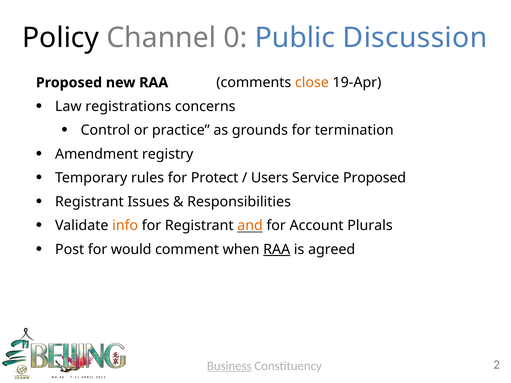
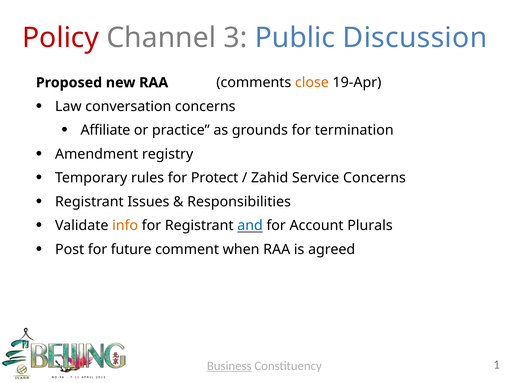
Policy colour: black -> red (61, 38)
0: 0 -> 3 (235, 38)
registrations: registrations -> conversation (128, 107)
Control: Control -> Affiliate (105, 130)
Users: Users -> Zahid (270, 178)
Service Proposed: Proposed -> Concerns (374, 178)
and colour: orange -> blue (250, 226)
would: would -> future (131, 250)
RAA underline: present -> none (277, 250)
2: 2 -> 1 (497, 365)
